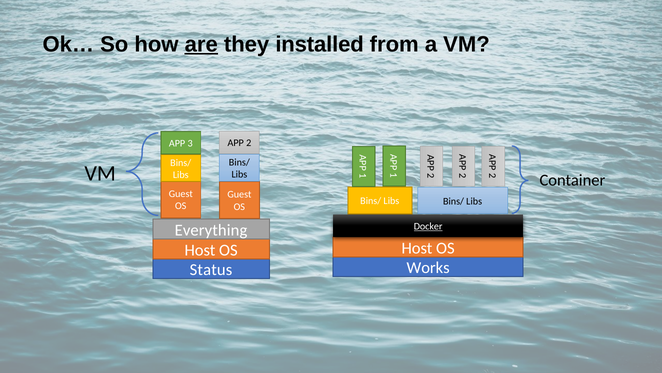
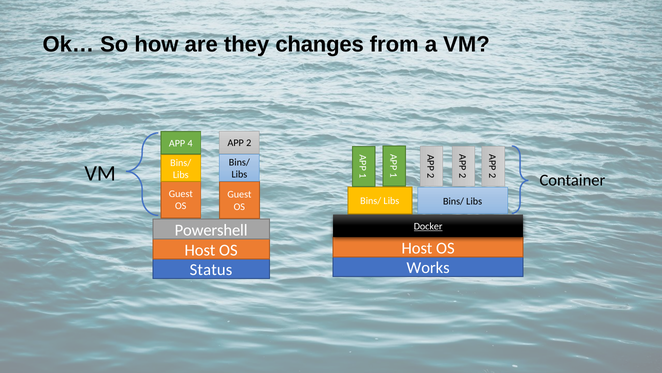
are underline: present -> none (201, 44)
installed: installed -> changes (320, 44)
3: 3 -> 4 (190, 143)
Everything: Everything -> Powershell (211, 230)
